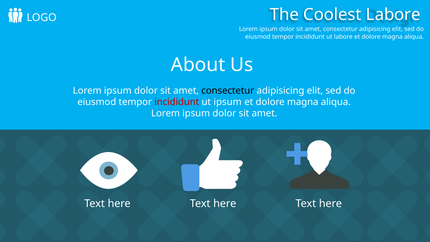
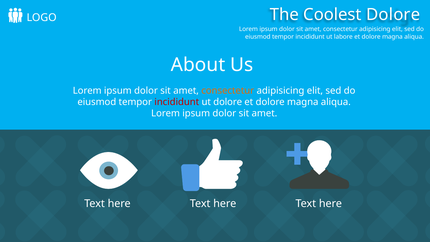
Coolest Labore: Labore -> Dolore (393, 15)
consectetur colour: black -> orange (228, 91)
ut ipsum: ipsum -> dolore (228, 102)
